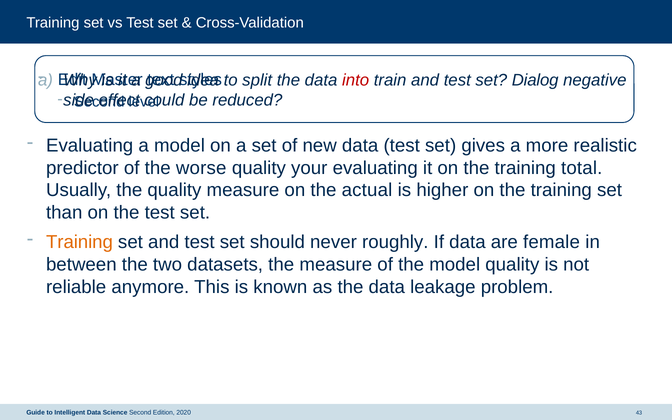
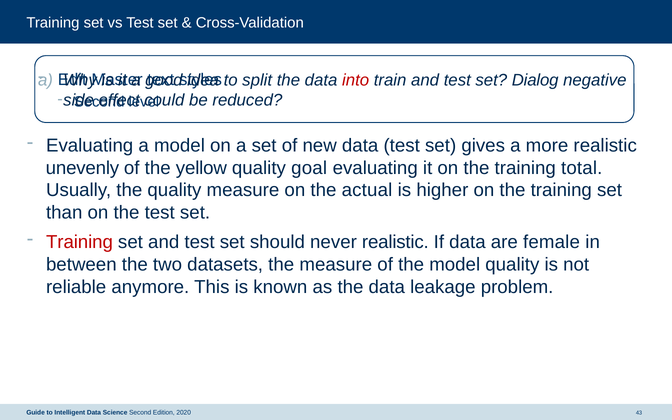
predictor: predictor -> unevenly (82, 168)
worse: worse -> yellow (201, 168)
your: your -> goal (309, 168)
Training colour: orange -> red (79, 242)
never roughly: roughly -> realistic (395, 242)
